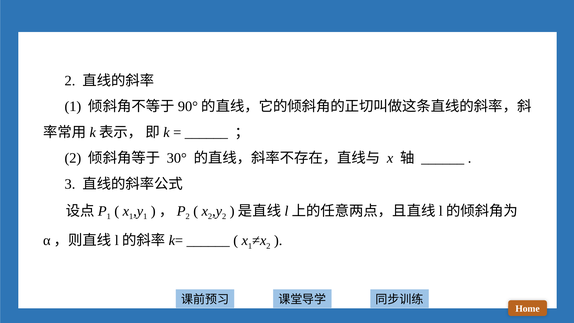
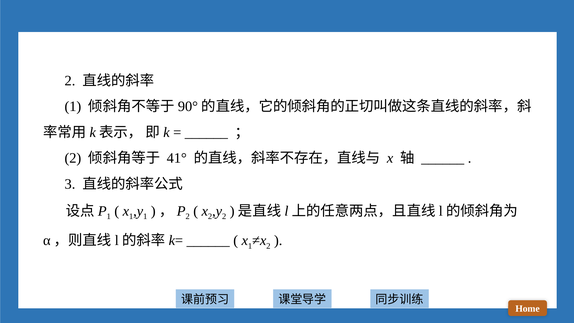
30°: 30° -> 41° (177, 158)
